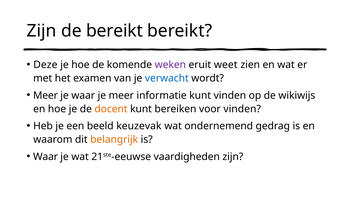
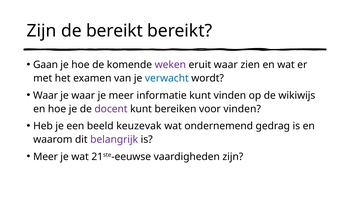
Deze: Deze -> Gaan (46, 65)
eruit weet: weet -> waar (226, 65)
Meer: Meer -> Waar (46, 95)
docent colour: orange -> purple (111, 109)
belangrijk colour: orange -> purple (114, 139)
Waar: Waar -> Meer (46, 157)
